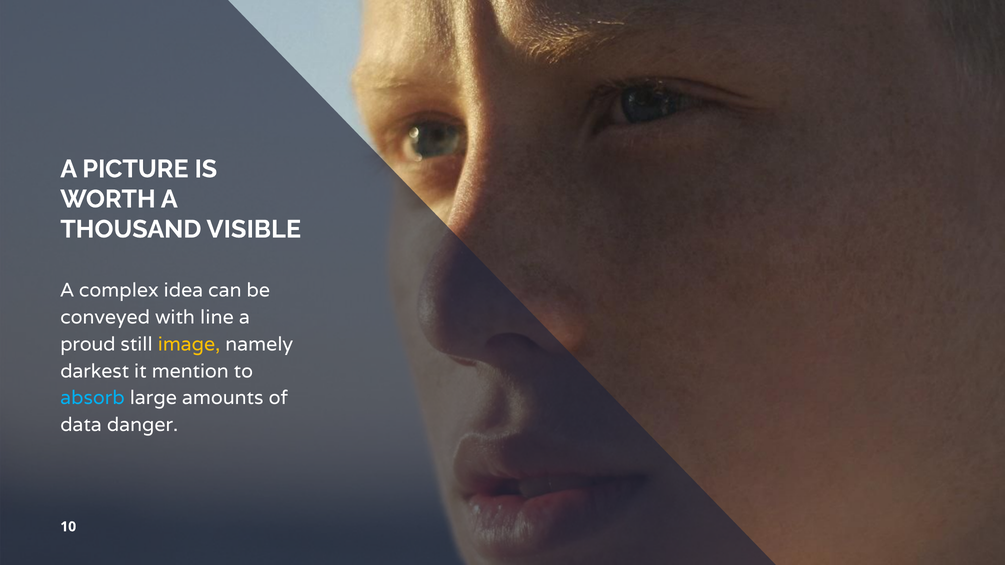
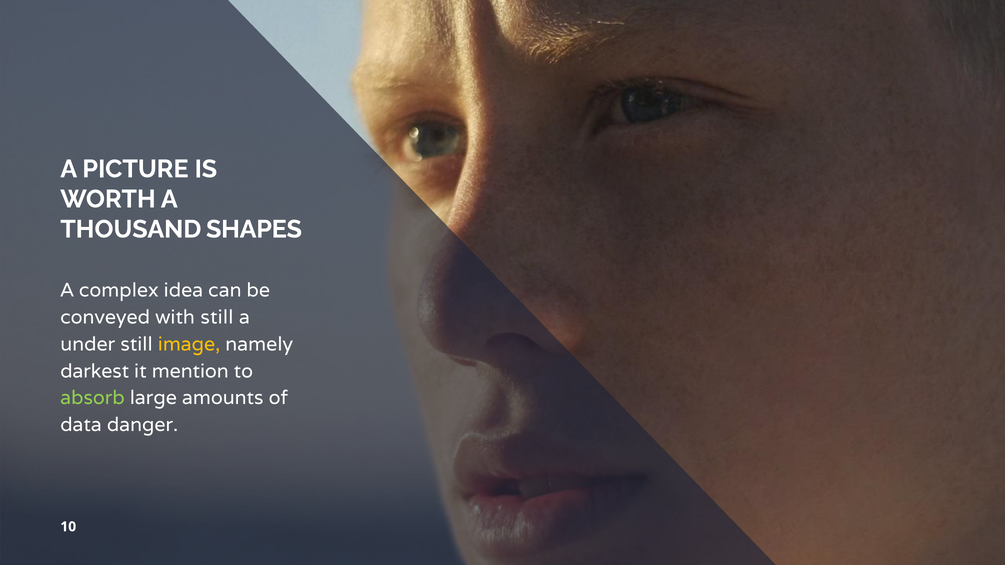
VISIBLE: VISIBLE -> SHAPES (254, 229)
with line: line -> still (217, 317)
proud: proud -> under (88, 344)
absorb colour: light blue -> light green (93, 398)
